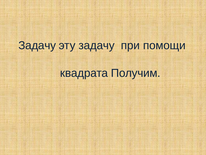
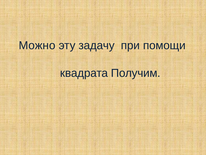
Задачу: Задачу -> Можно (37, 45)
